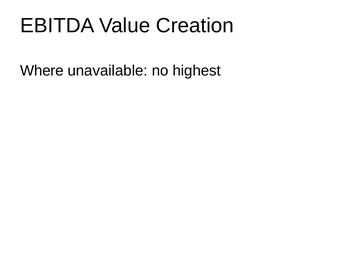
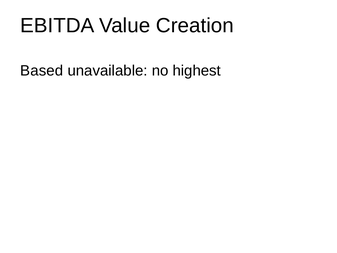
Where: Where -> Based (42, 71)
